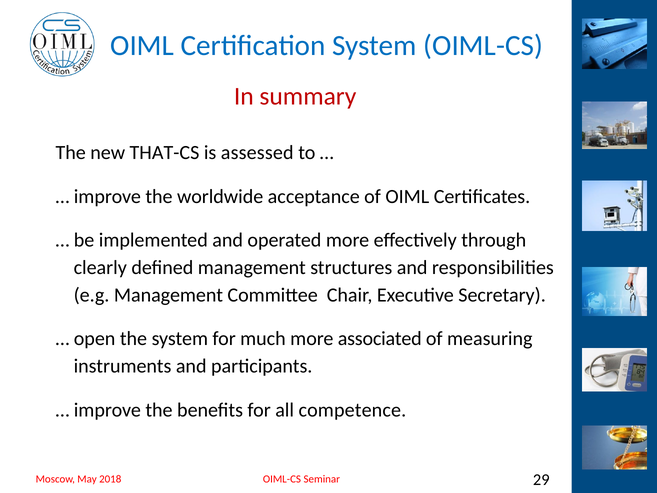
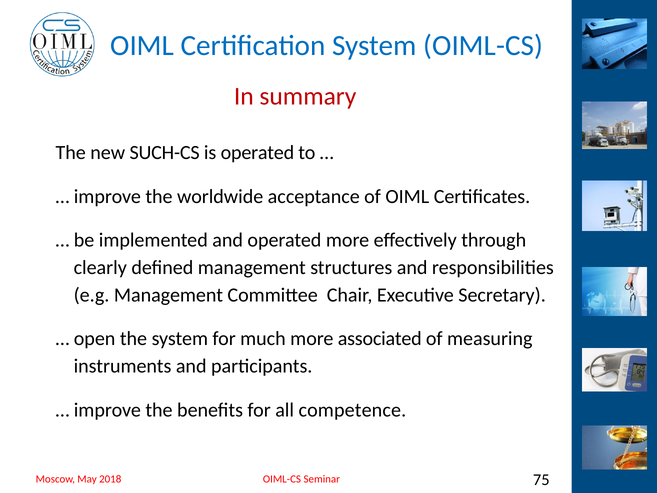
THAT-CS: THAT-CS -> SUCH-CS (165, 153)
is assessed: assessed -> operated (257, 153)
29: 29 -> 75 (541, 479)
